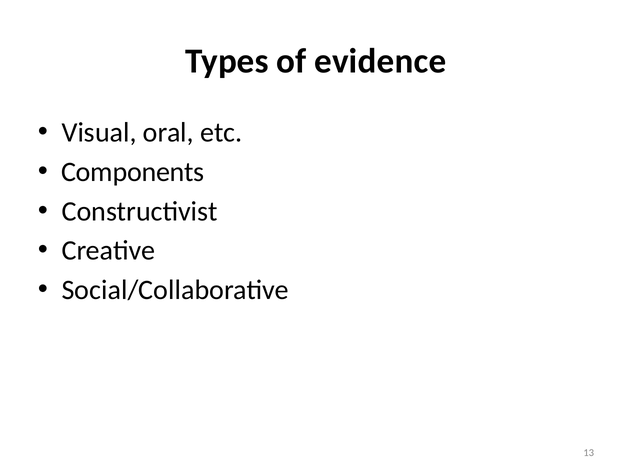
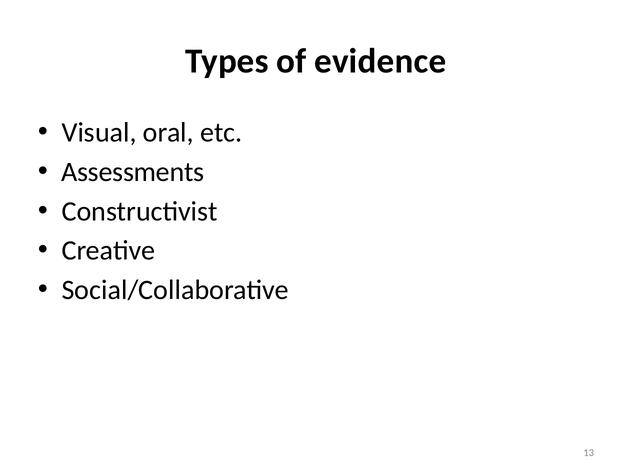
Components: Components -> Assessments (133, 172)
